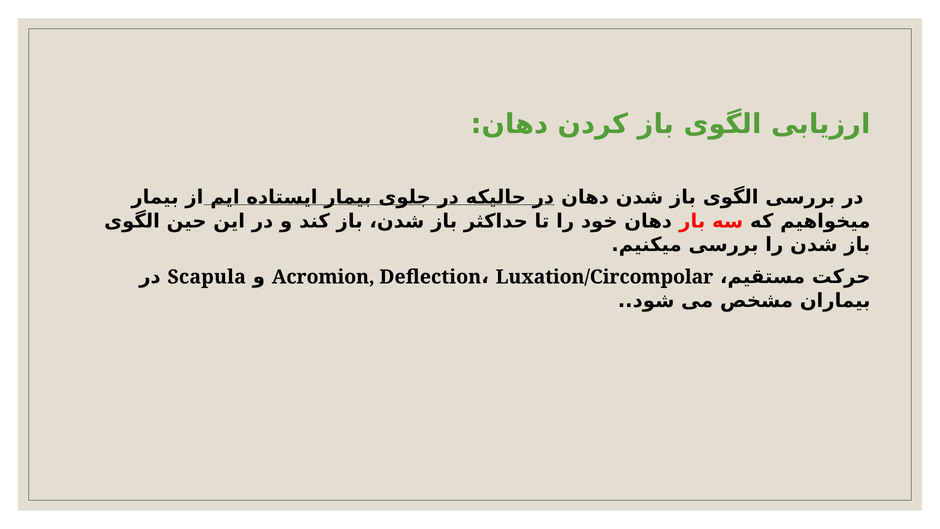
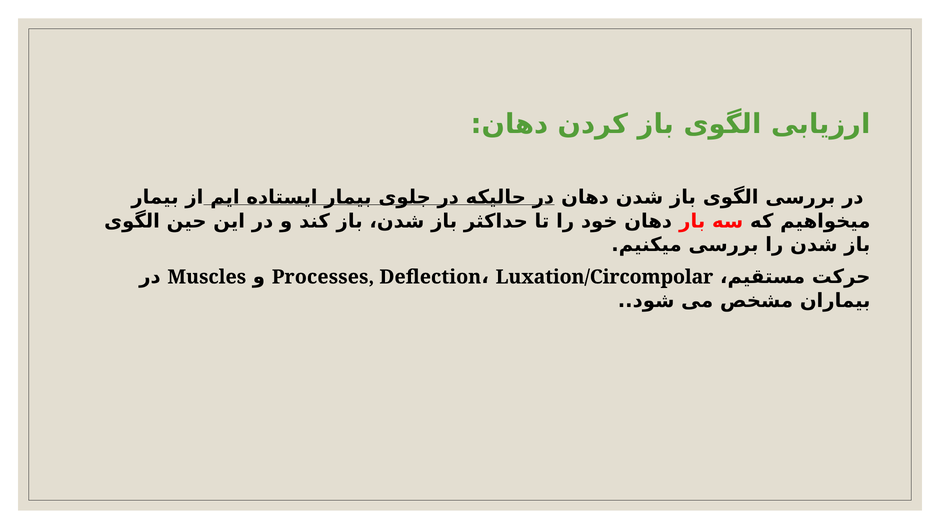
Scapula: Scapula -> Muscles (207, 277)
Acromion: Acromion -> Processes (323, 277)
